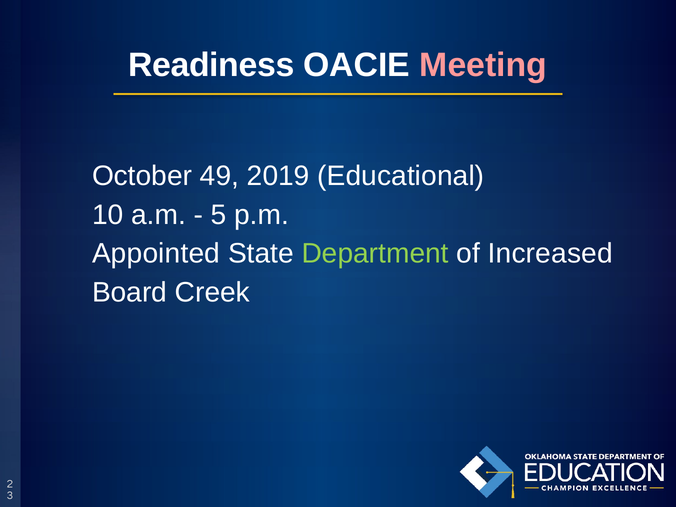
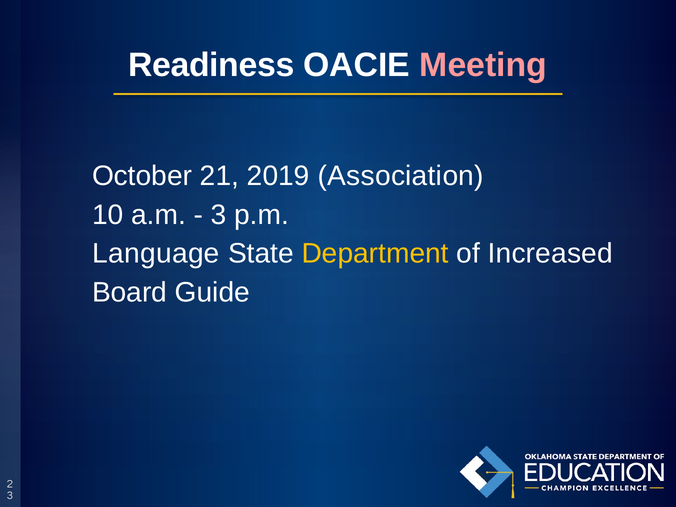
49: 49 -> 21 (220, 176)
Educational: Educational -> Association (401, 176)
5: 5 -> 3 (219, 215)
Appointed: Appointed -> Language (156, 254)
Department colour: light green -> yellow (375, 254)
Creek: Creek -> Guide (212, 292)
